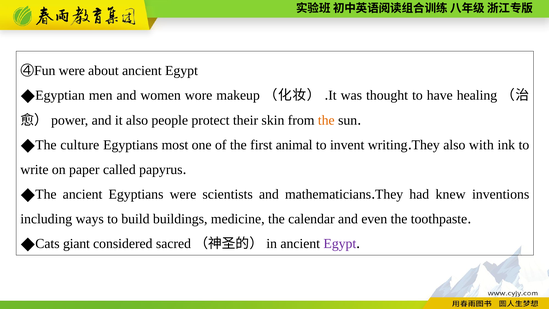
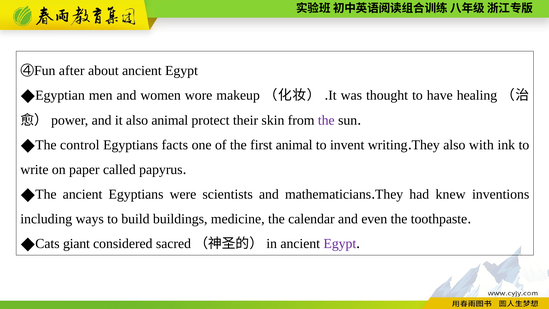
④Fun were: were -> after (72, 71)
also people: people -> animal (170, 120)
the colour: orange -> purple (326, 120)
culture: culture -> control (80, 145)
most: most -> facts (175, 145)
